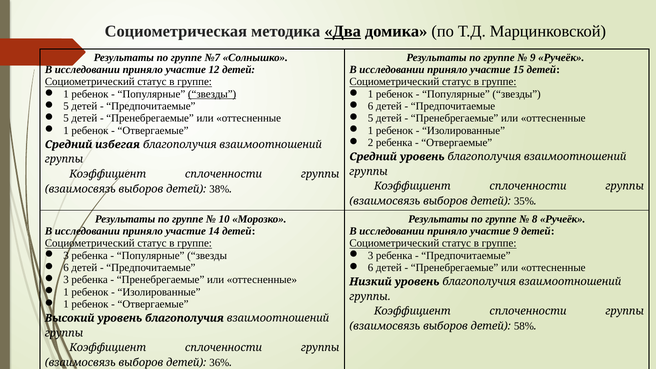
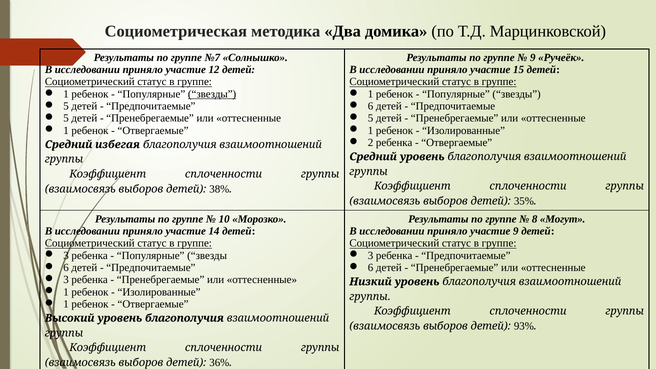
Два underline: present -> none (343, 31)
8 Ручеёк: Ручеёк -> Могут (563, 219)
58%: 58% -> 93% (524, 326)
